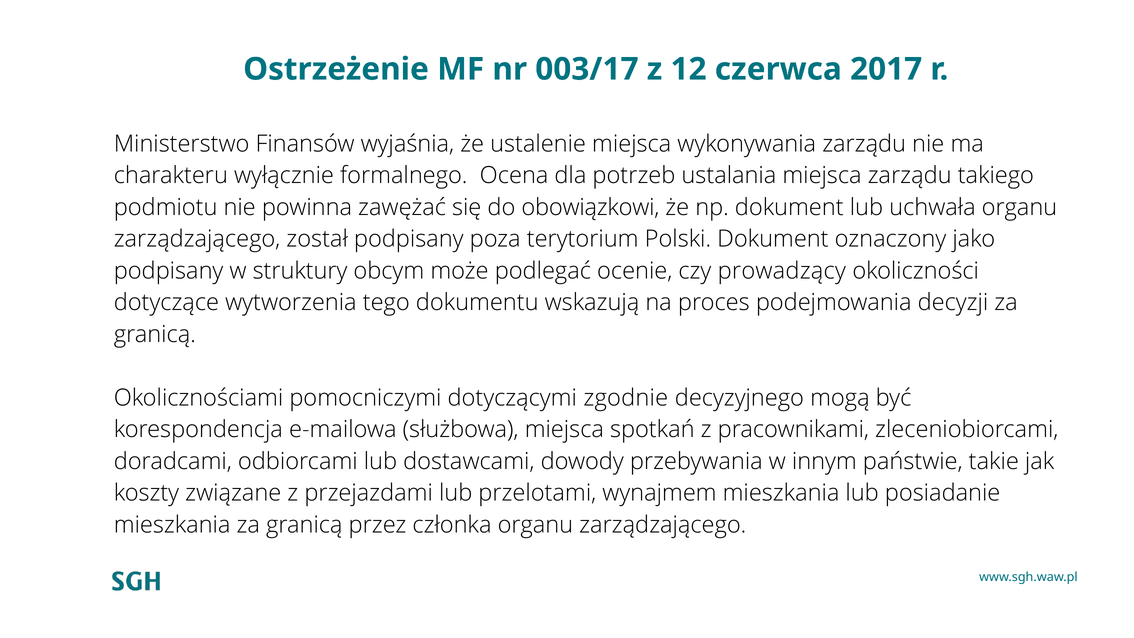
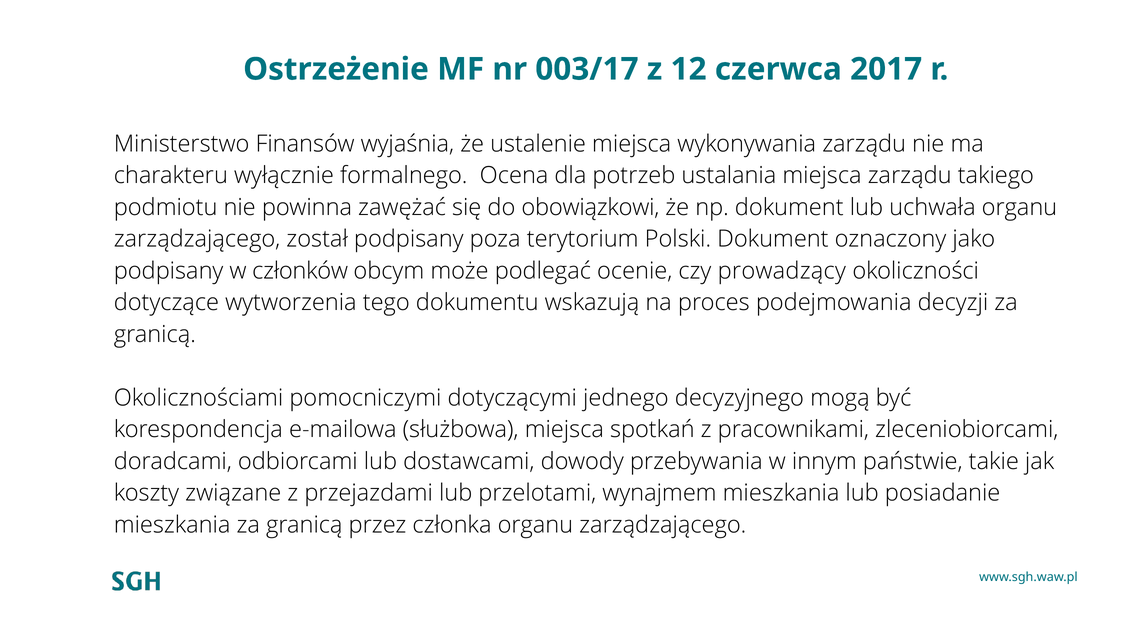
struktury: struktury -> członków (300, 271)
zgodnie: zgodnie -> jednego (626, 398)
